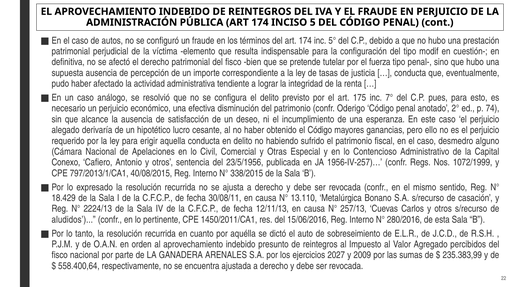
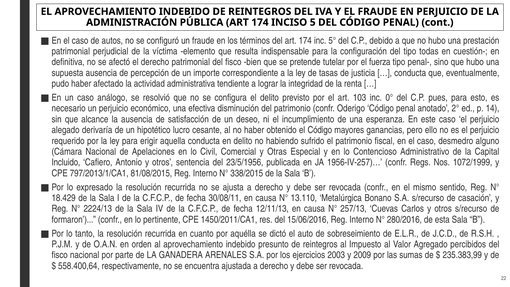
modif: modif -> todas (429, 51)
175: 175 -> 103 (360, 98)
7°: 7° -> 0° (389, 98)
74: 74 -> 14 (493, 108)
Conexo: Conexo -> Incluido (66, 162)
40/08/2015: 40/08/2015 -> 81/08/2015 (151, 173)
aludidos: aludidos -> formaron (74, 219)
2027: 2027 -> 2003 (336, 255)
